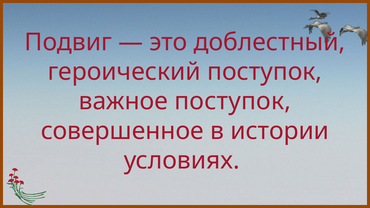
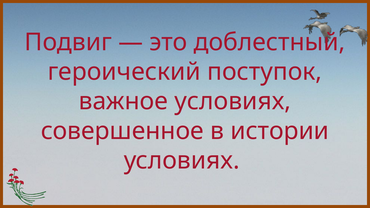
важное поступок: поступок -> условиях (233, 101)
